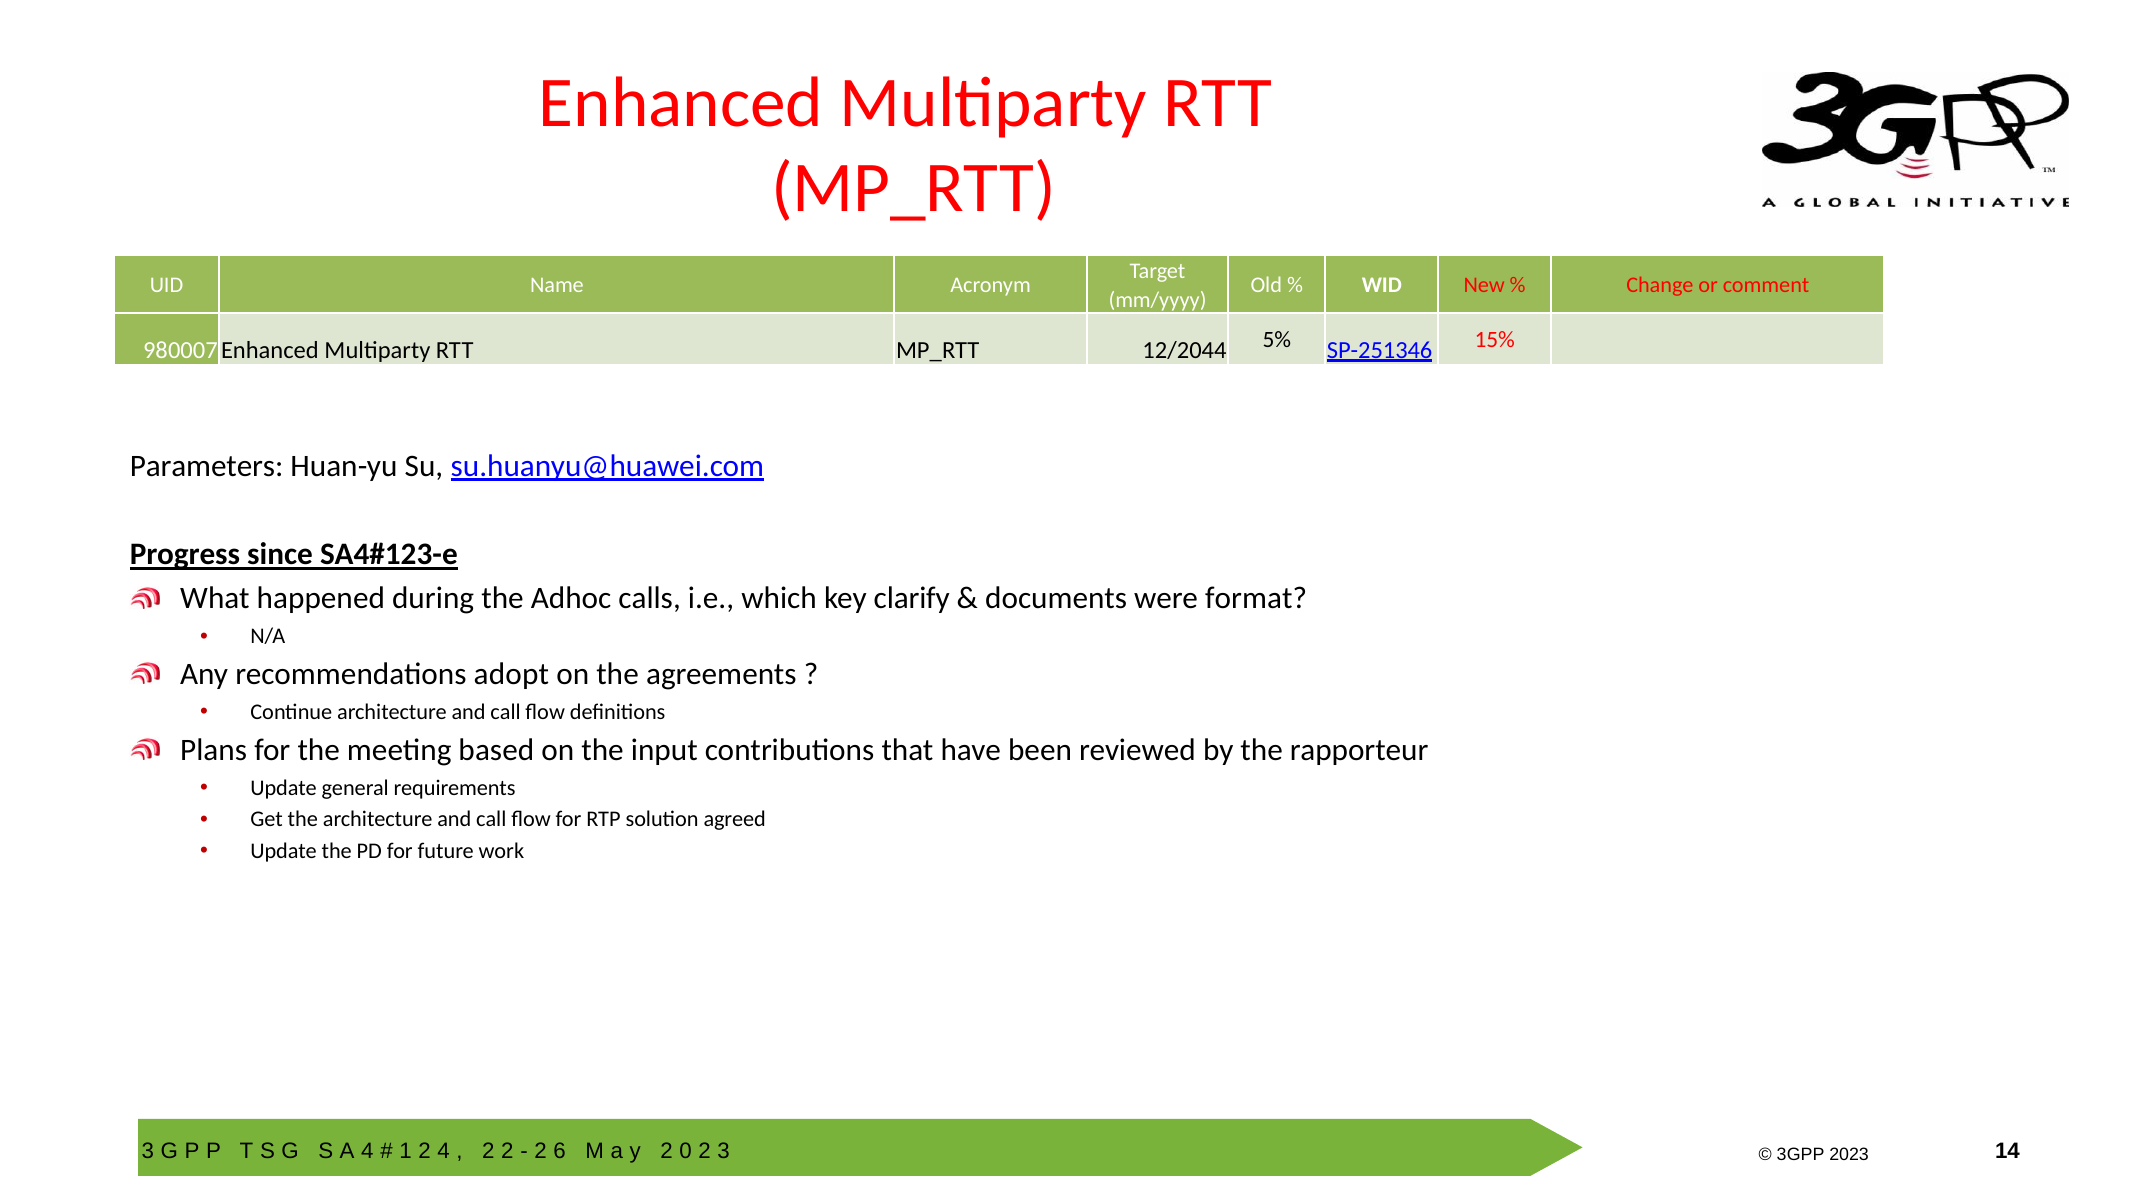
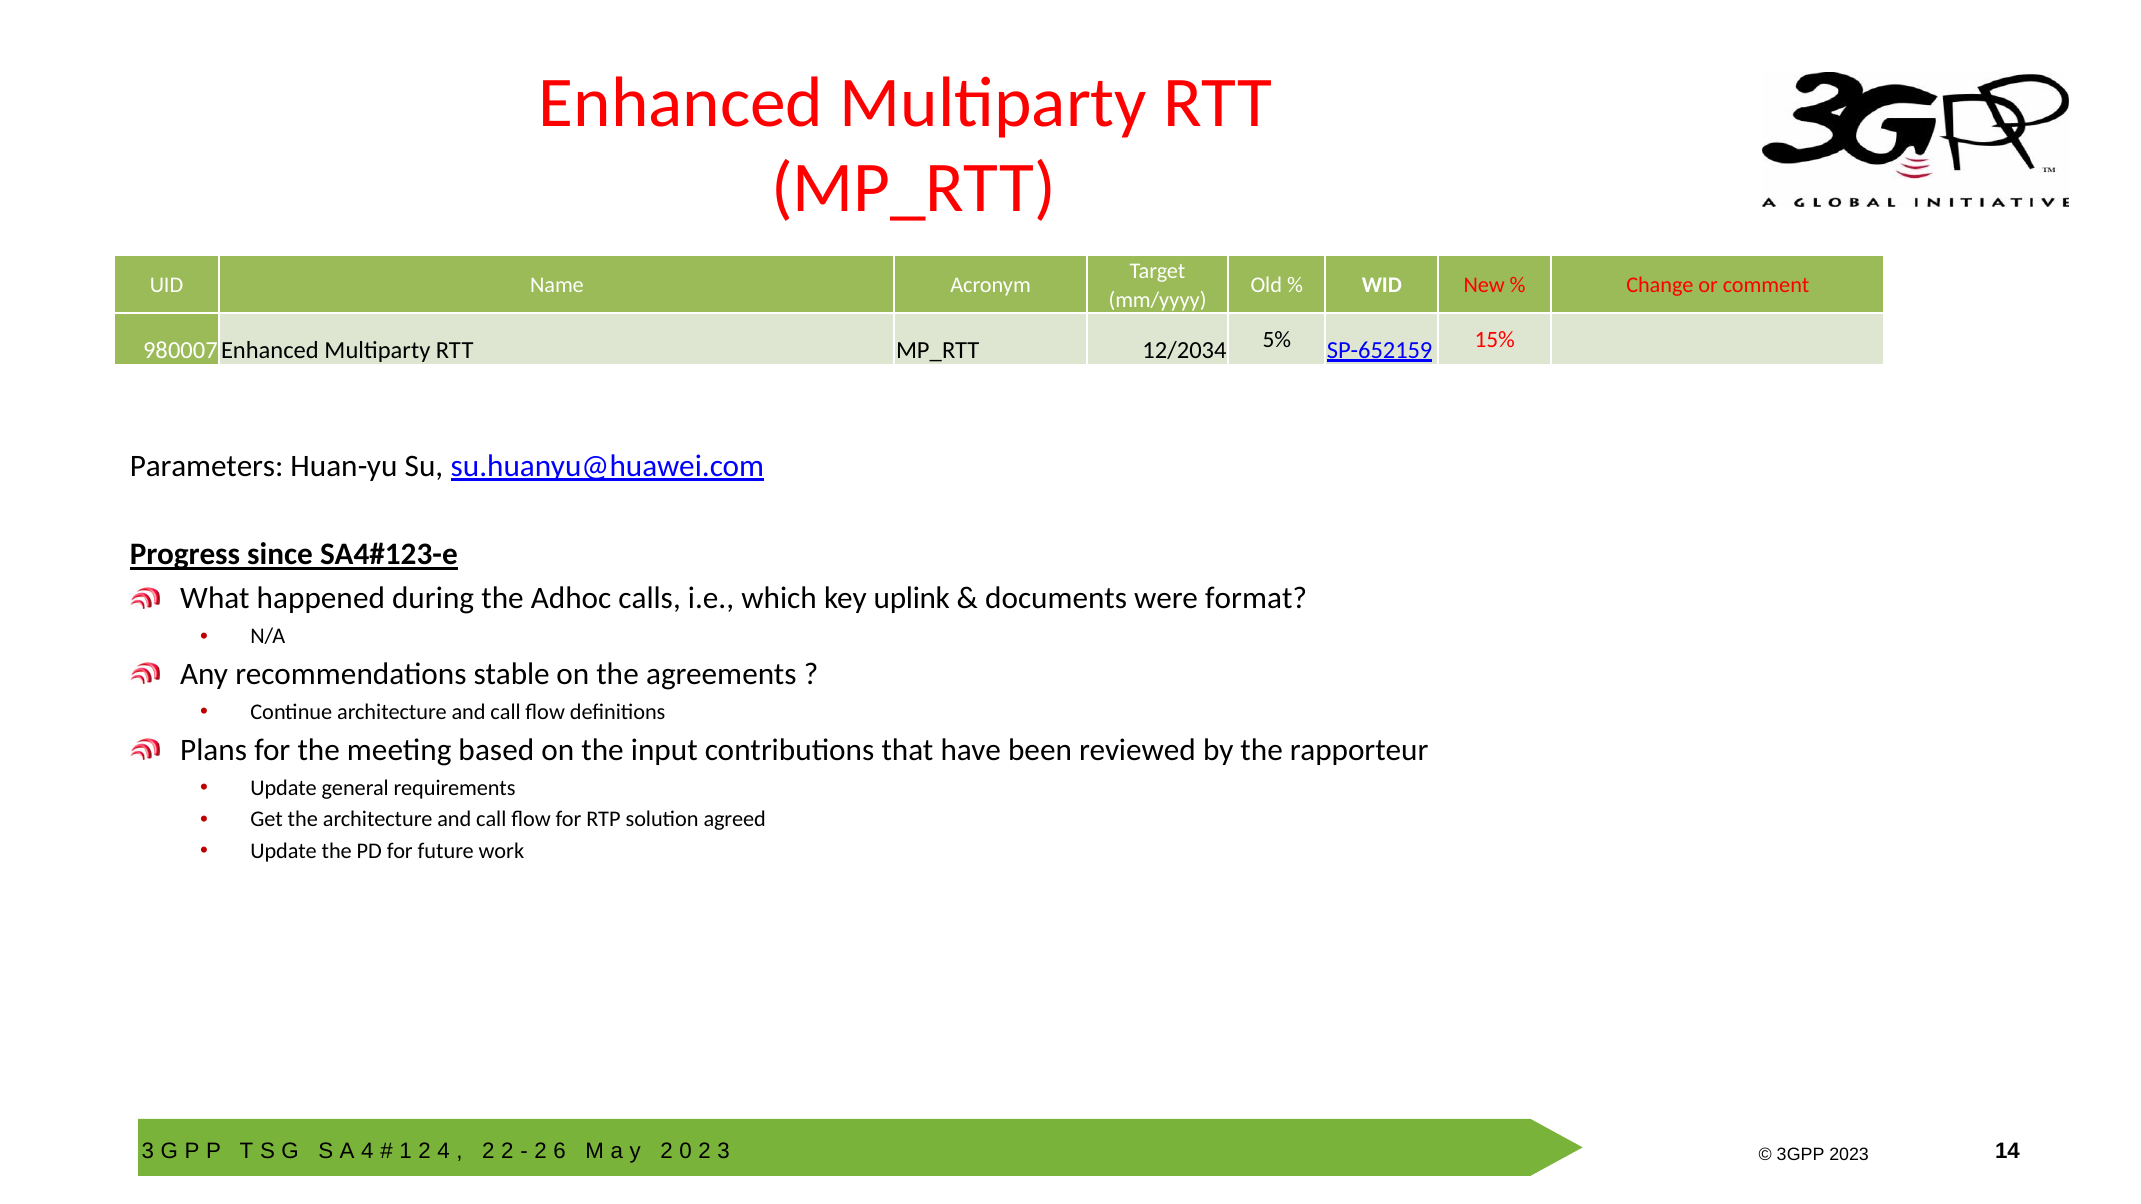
12/2044: 12/2044 -> 12/2034 (1185, 350)
SP-251346: SP-251346 -> SP-652159 (1380, 350)
clarify: clarify -> uplink (912, 599)
adopt: adopt -> stable (512, 675)
